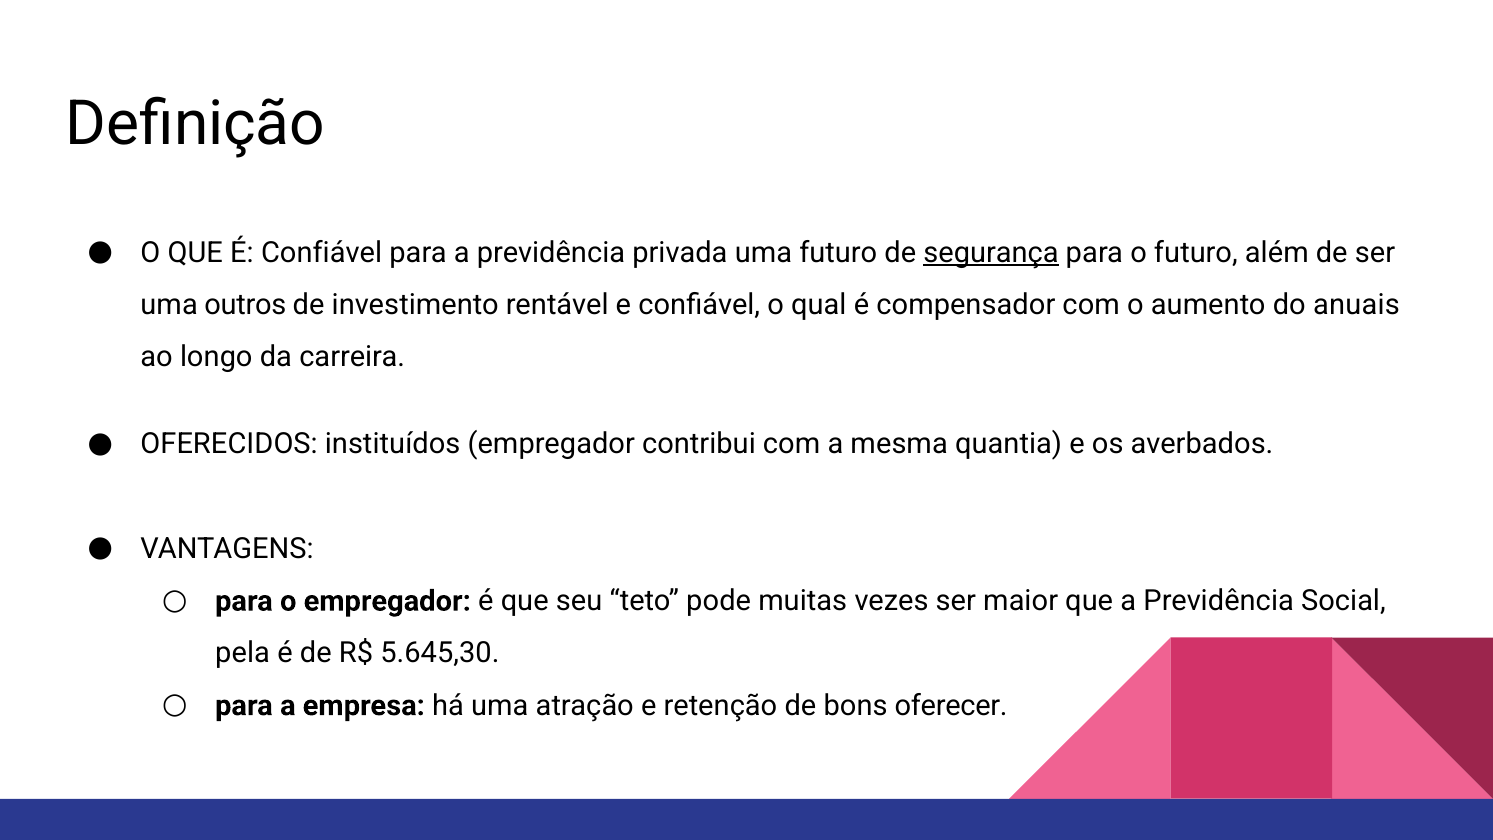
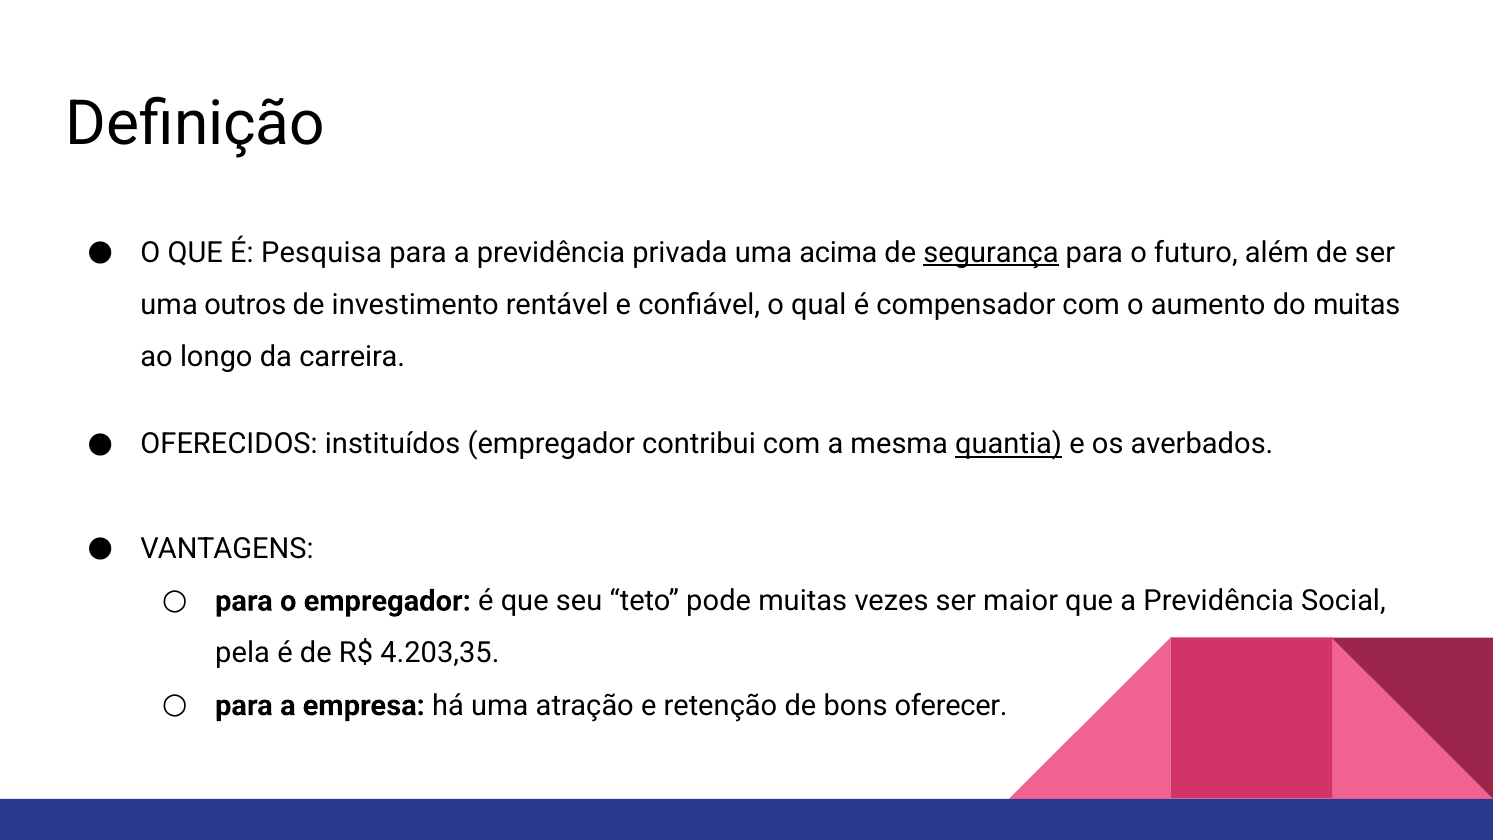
É Confiável: Confiável -> Pesquisa (321, 253)
uma futuro: futuro -> acima (838, 253)
do anuais: anuais -> muitas (1357, 305)
quantia underline: none -> present (1009, 444)
5.645,30: 5.645,30 -> 4.203,35 (440, 653)
